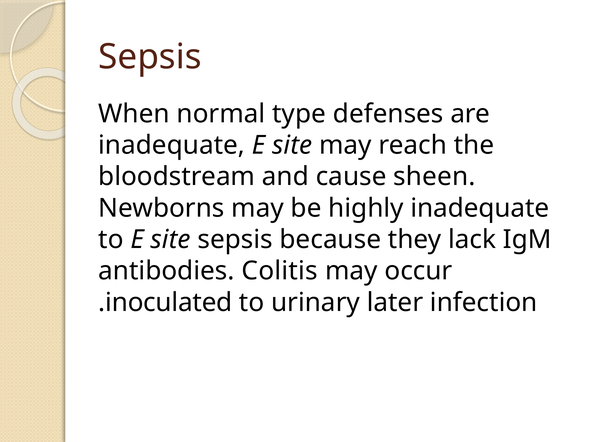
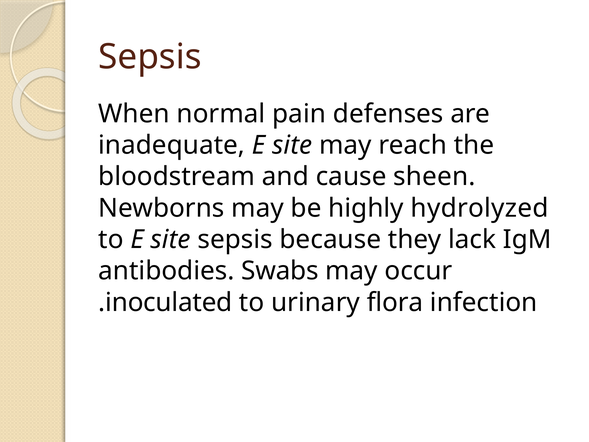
type: type -> pain (299, 114)
highly inadequate: inadequate -> hydrolyzed (480, 208)
Colitis: Colitis -> Swabs (280, 271)
later: later -> flora (395, 302)
